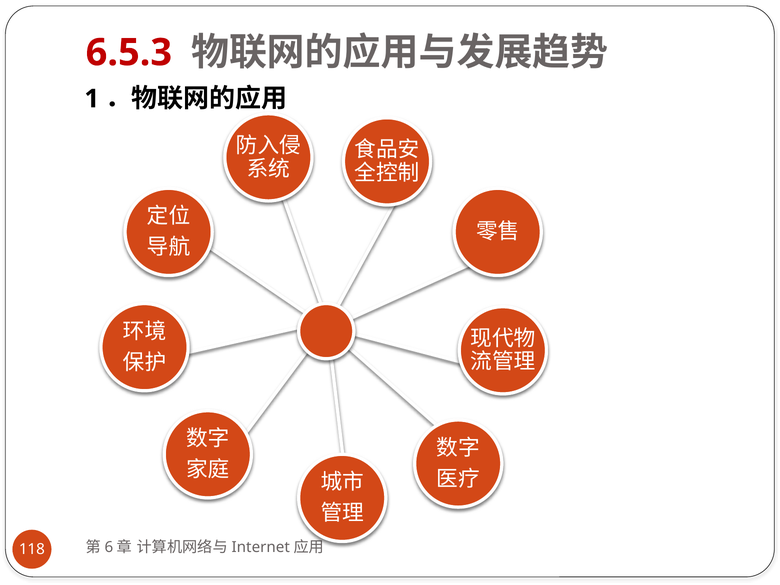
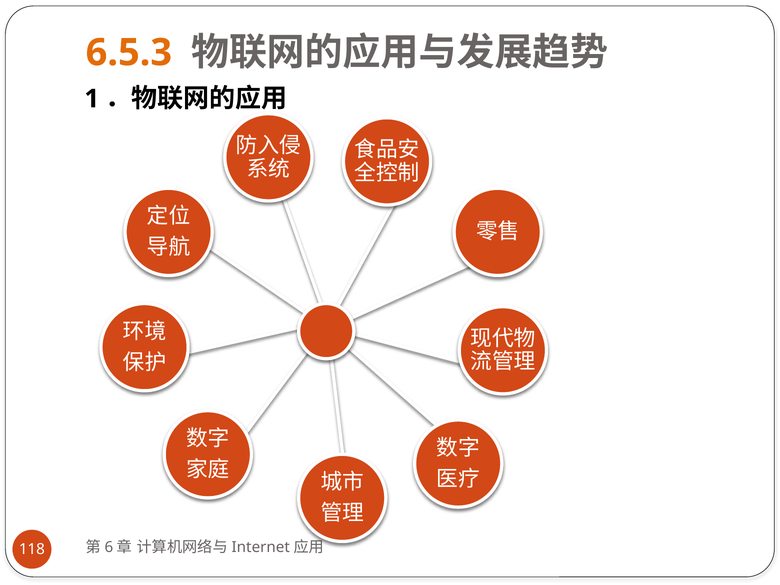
6.5.3 colour: red -> orange (129, 53)
